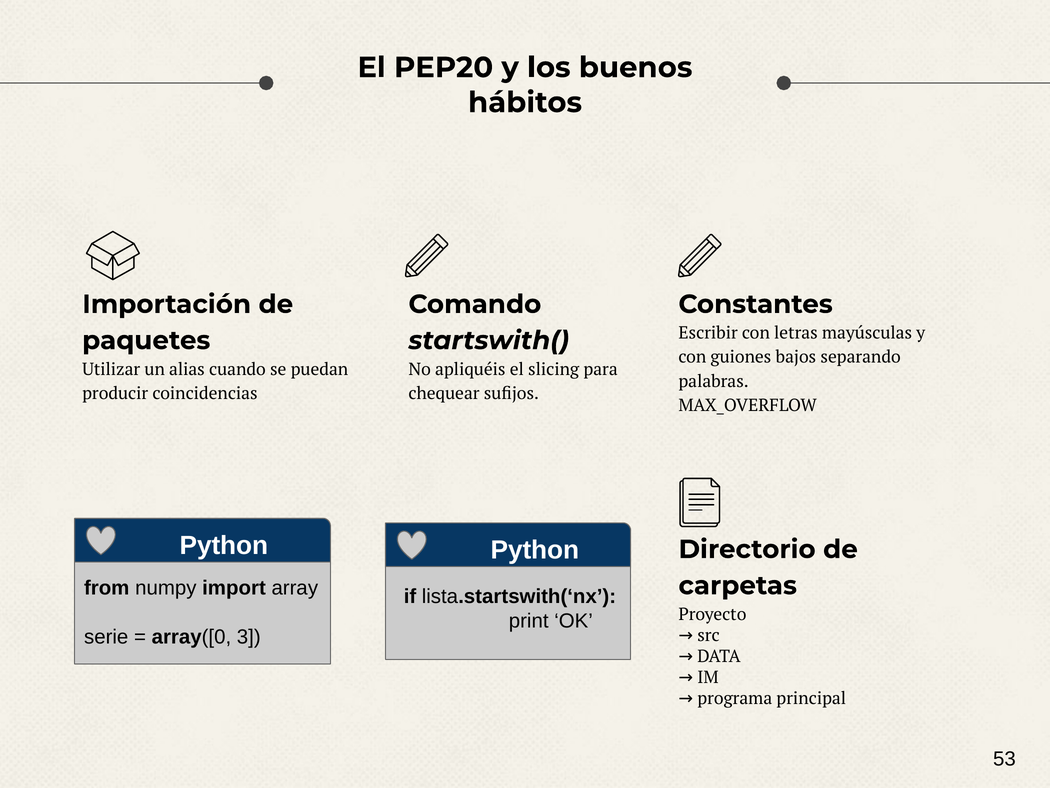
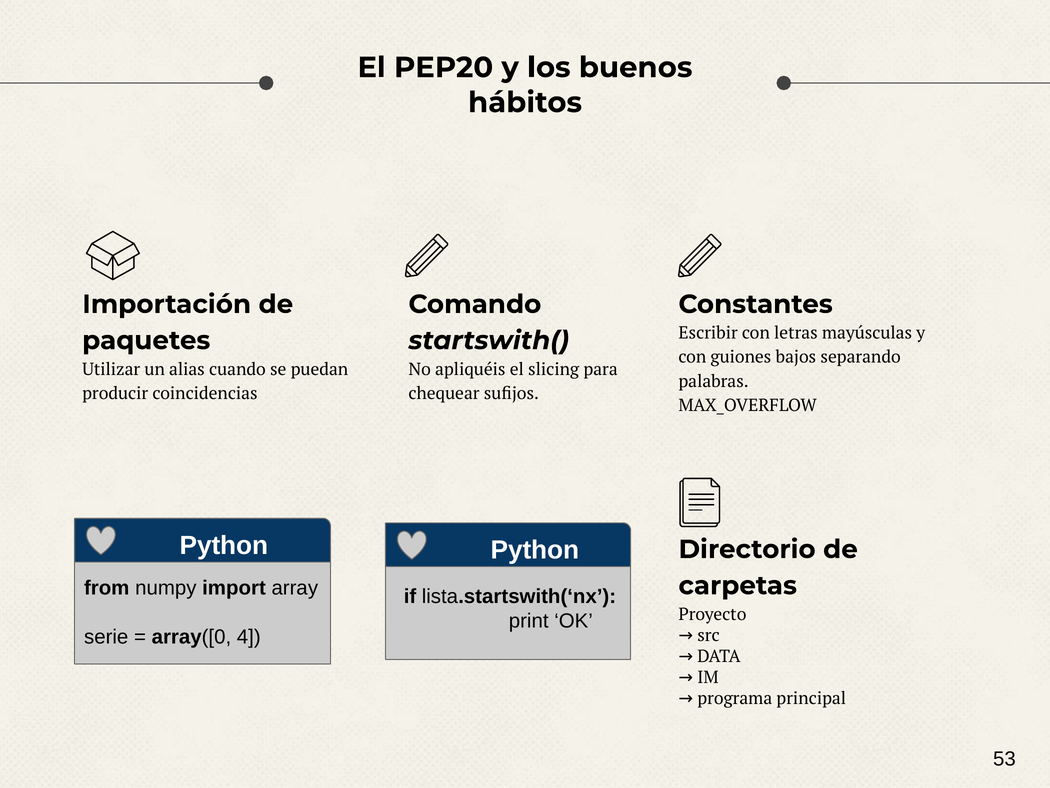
3: 3 -> 4 (249, 637)
